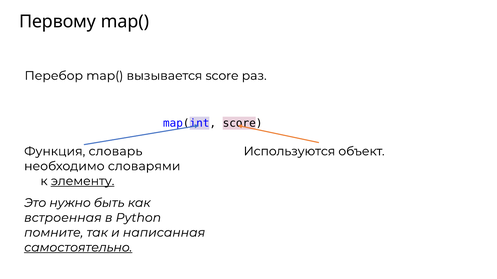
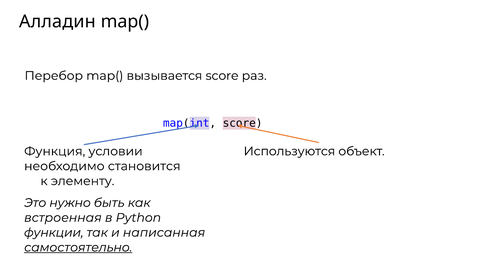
Первому: Первому -> Алладин (57, 22)
словарь: словарь -> условии (116, 152)
словарями: словарями -> становится (144, 166)
элементу underline: present -> none (83, 181)
помните: помните -> функции (54, 233)
